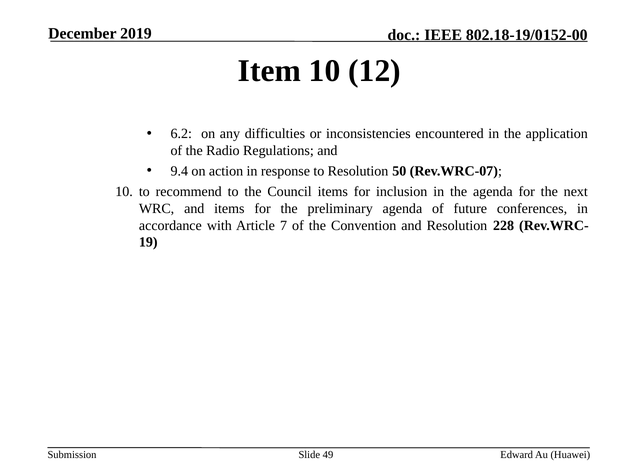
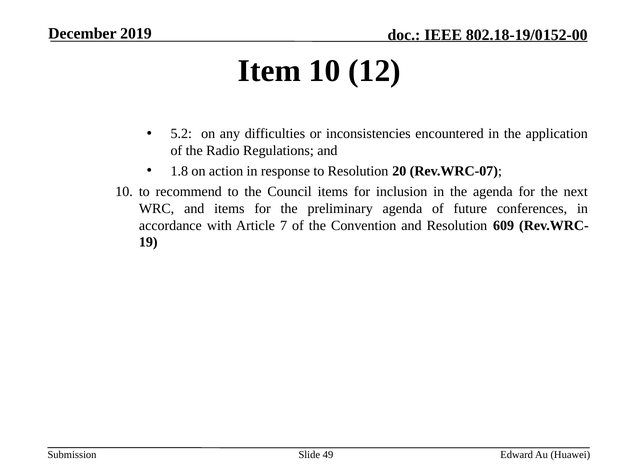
6.2: 6.2 -> 5.2 (181, 134)
9.4: 9.4 -> 1.8 (179, 171)
50: 50 -> 20 (399, 171)
228: 228 -> 609 (504, 225)
